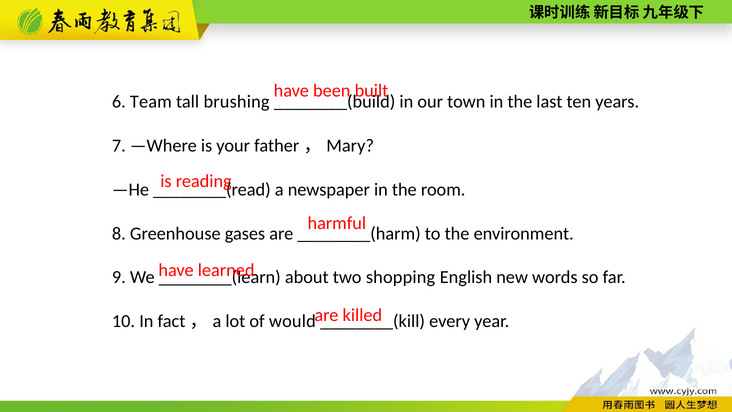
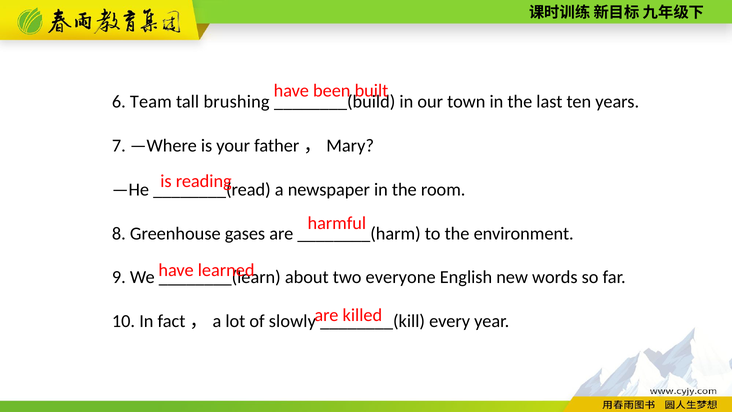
shopping: shopping -> everyone (401, 277)
would: would -> slowly (292, 321)
